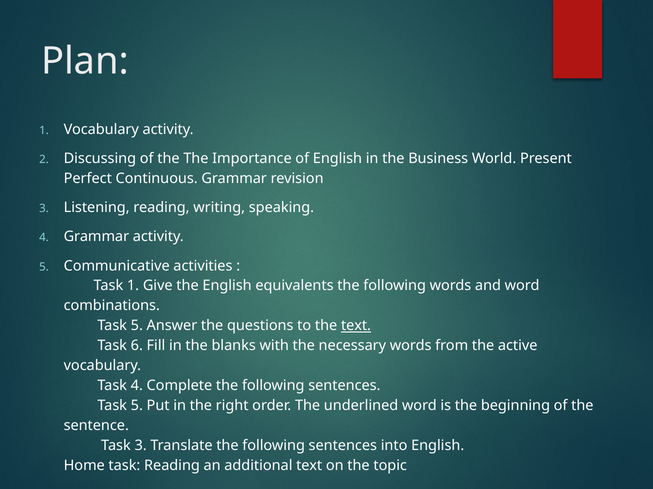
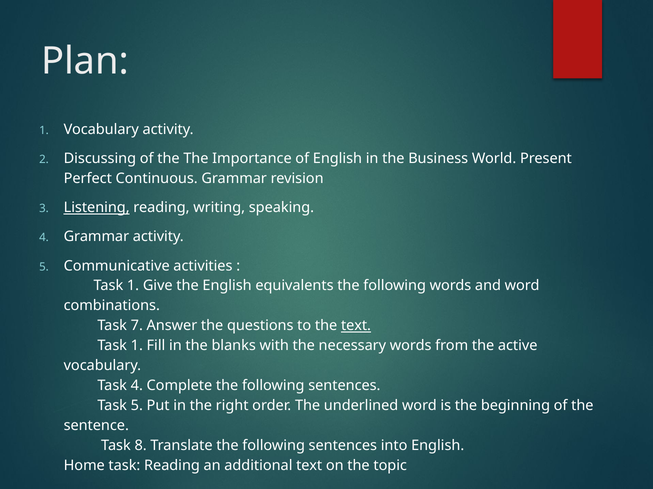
Listening underline: none -> present (97, 208)
5: 5 -> 7 (137, 326)
6: 6 -> 1 (137, 346)
Task 3: 3 -> 8 (141, 446)
